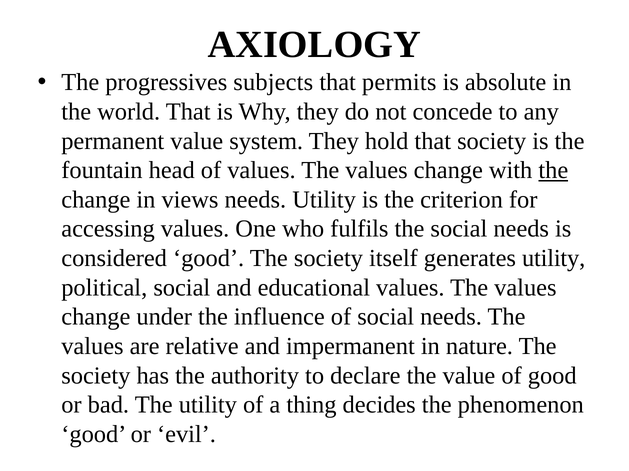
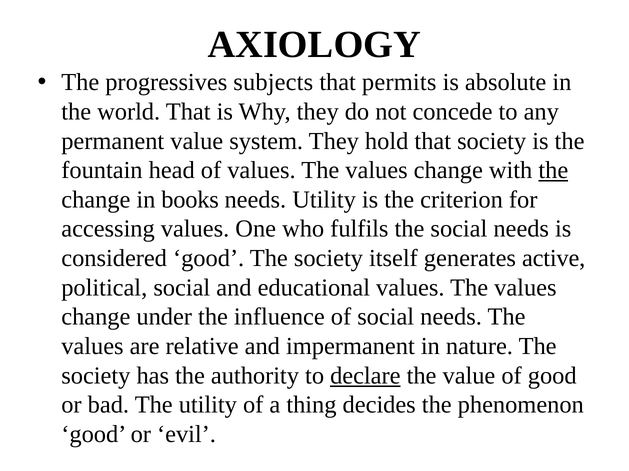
views: views -> books (190, 200)
generates utility: utility -> active (554, 259)
declare underline: none -> present (365, 376)
